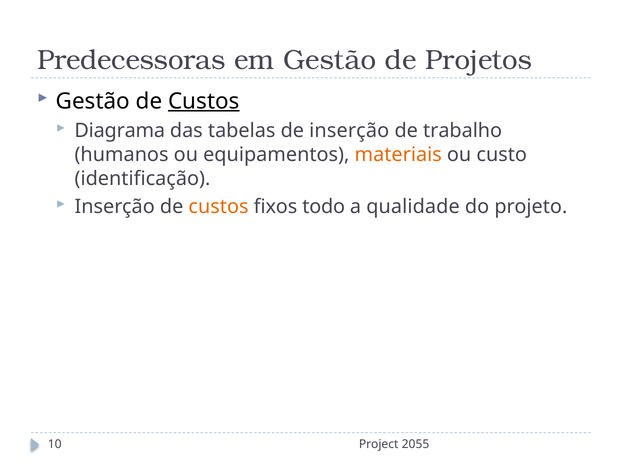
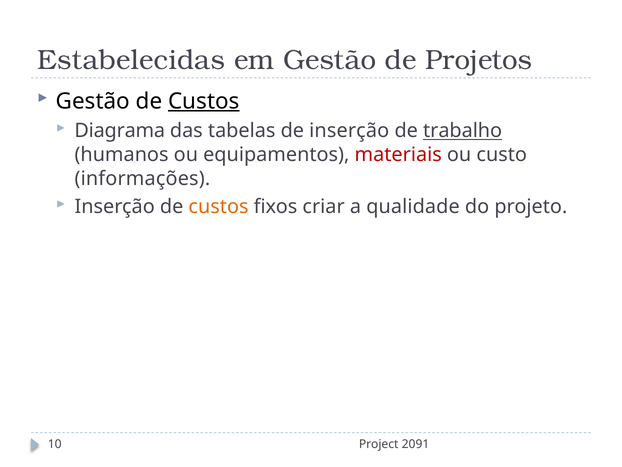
Predecessoras: Predecessoras -> Estabelecidas (131, 60)
trabalho underline: none -> present (463, 131)
materiais colour: orange -> red (398, 155)
identificação: identificação -> informações (142, 178)
todo: todo -> criar (324, 207)
2055: 2055 -> 2091 (416, 444)
